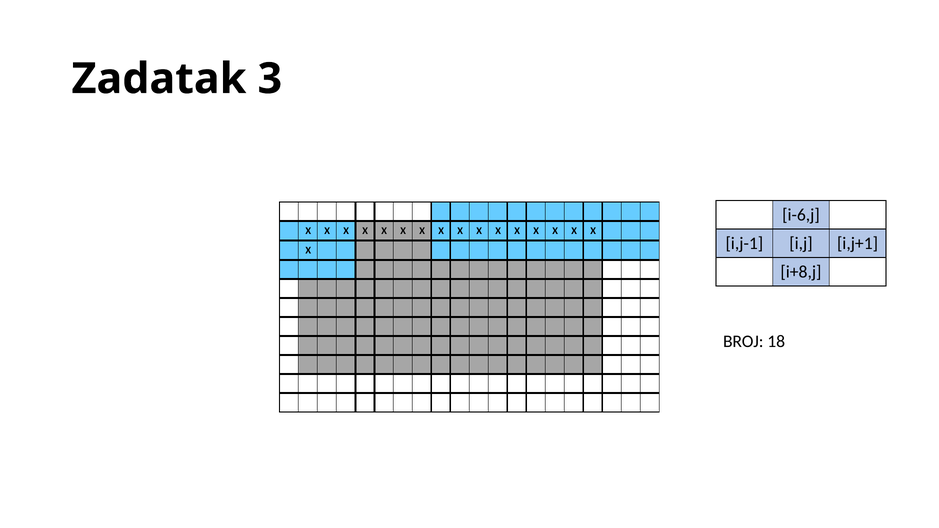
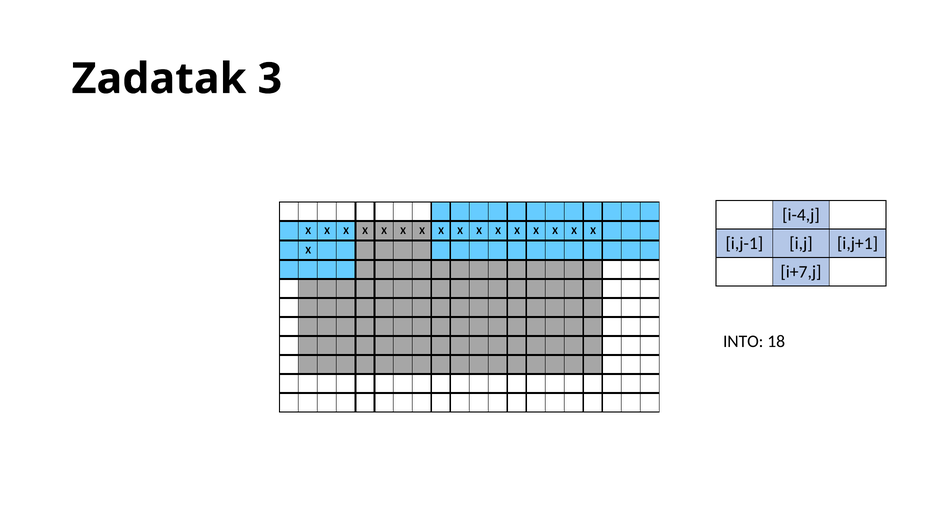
i-6,j: i-6,j -> i-4,j (801, 215)
i+8,j: i+8,j -> i+7,j (801, 272)
BROJ: BROJ -> INTO (743, 342)
